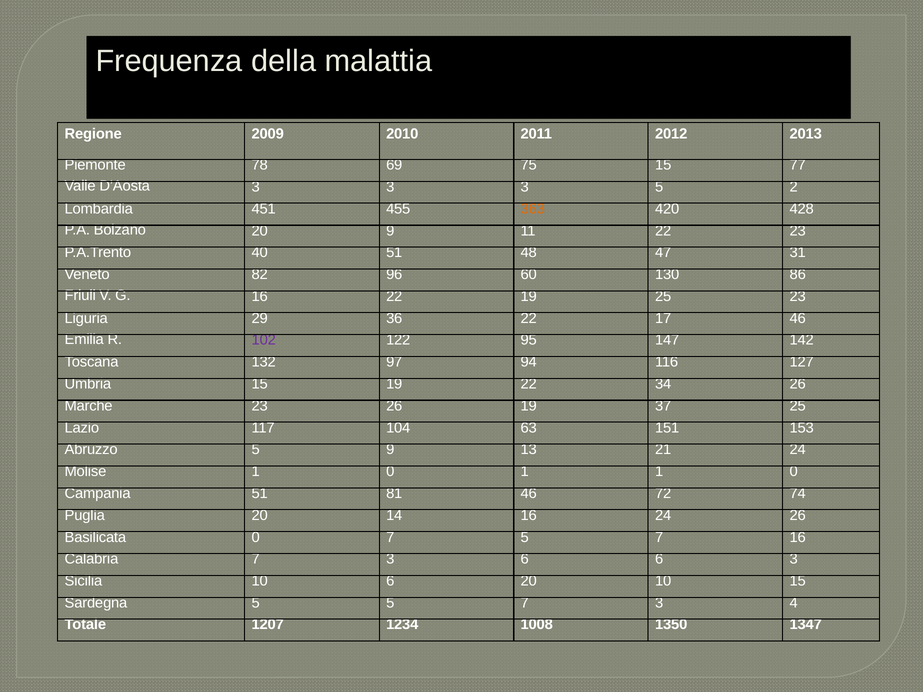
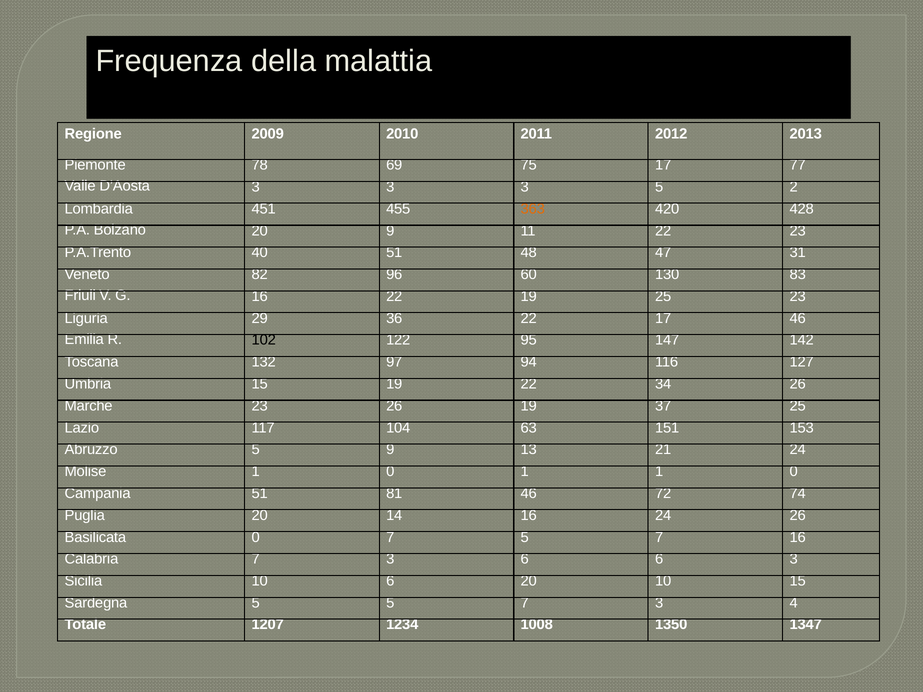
75 15: 15 -> 17 (663, 165)
86: 86 -> 83 (798, 275)
102 colour: purple -> black (264, 340)
